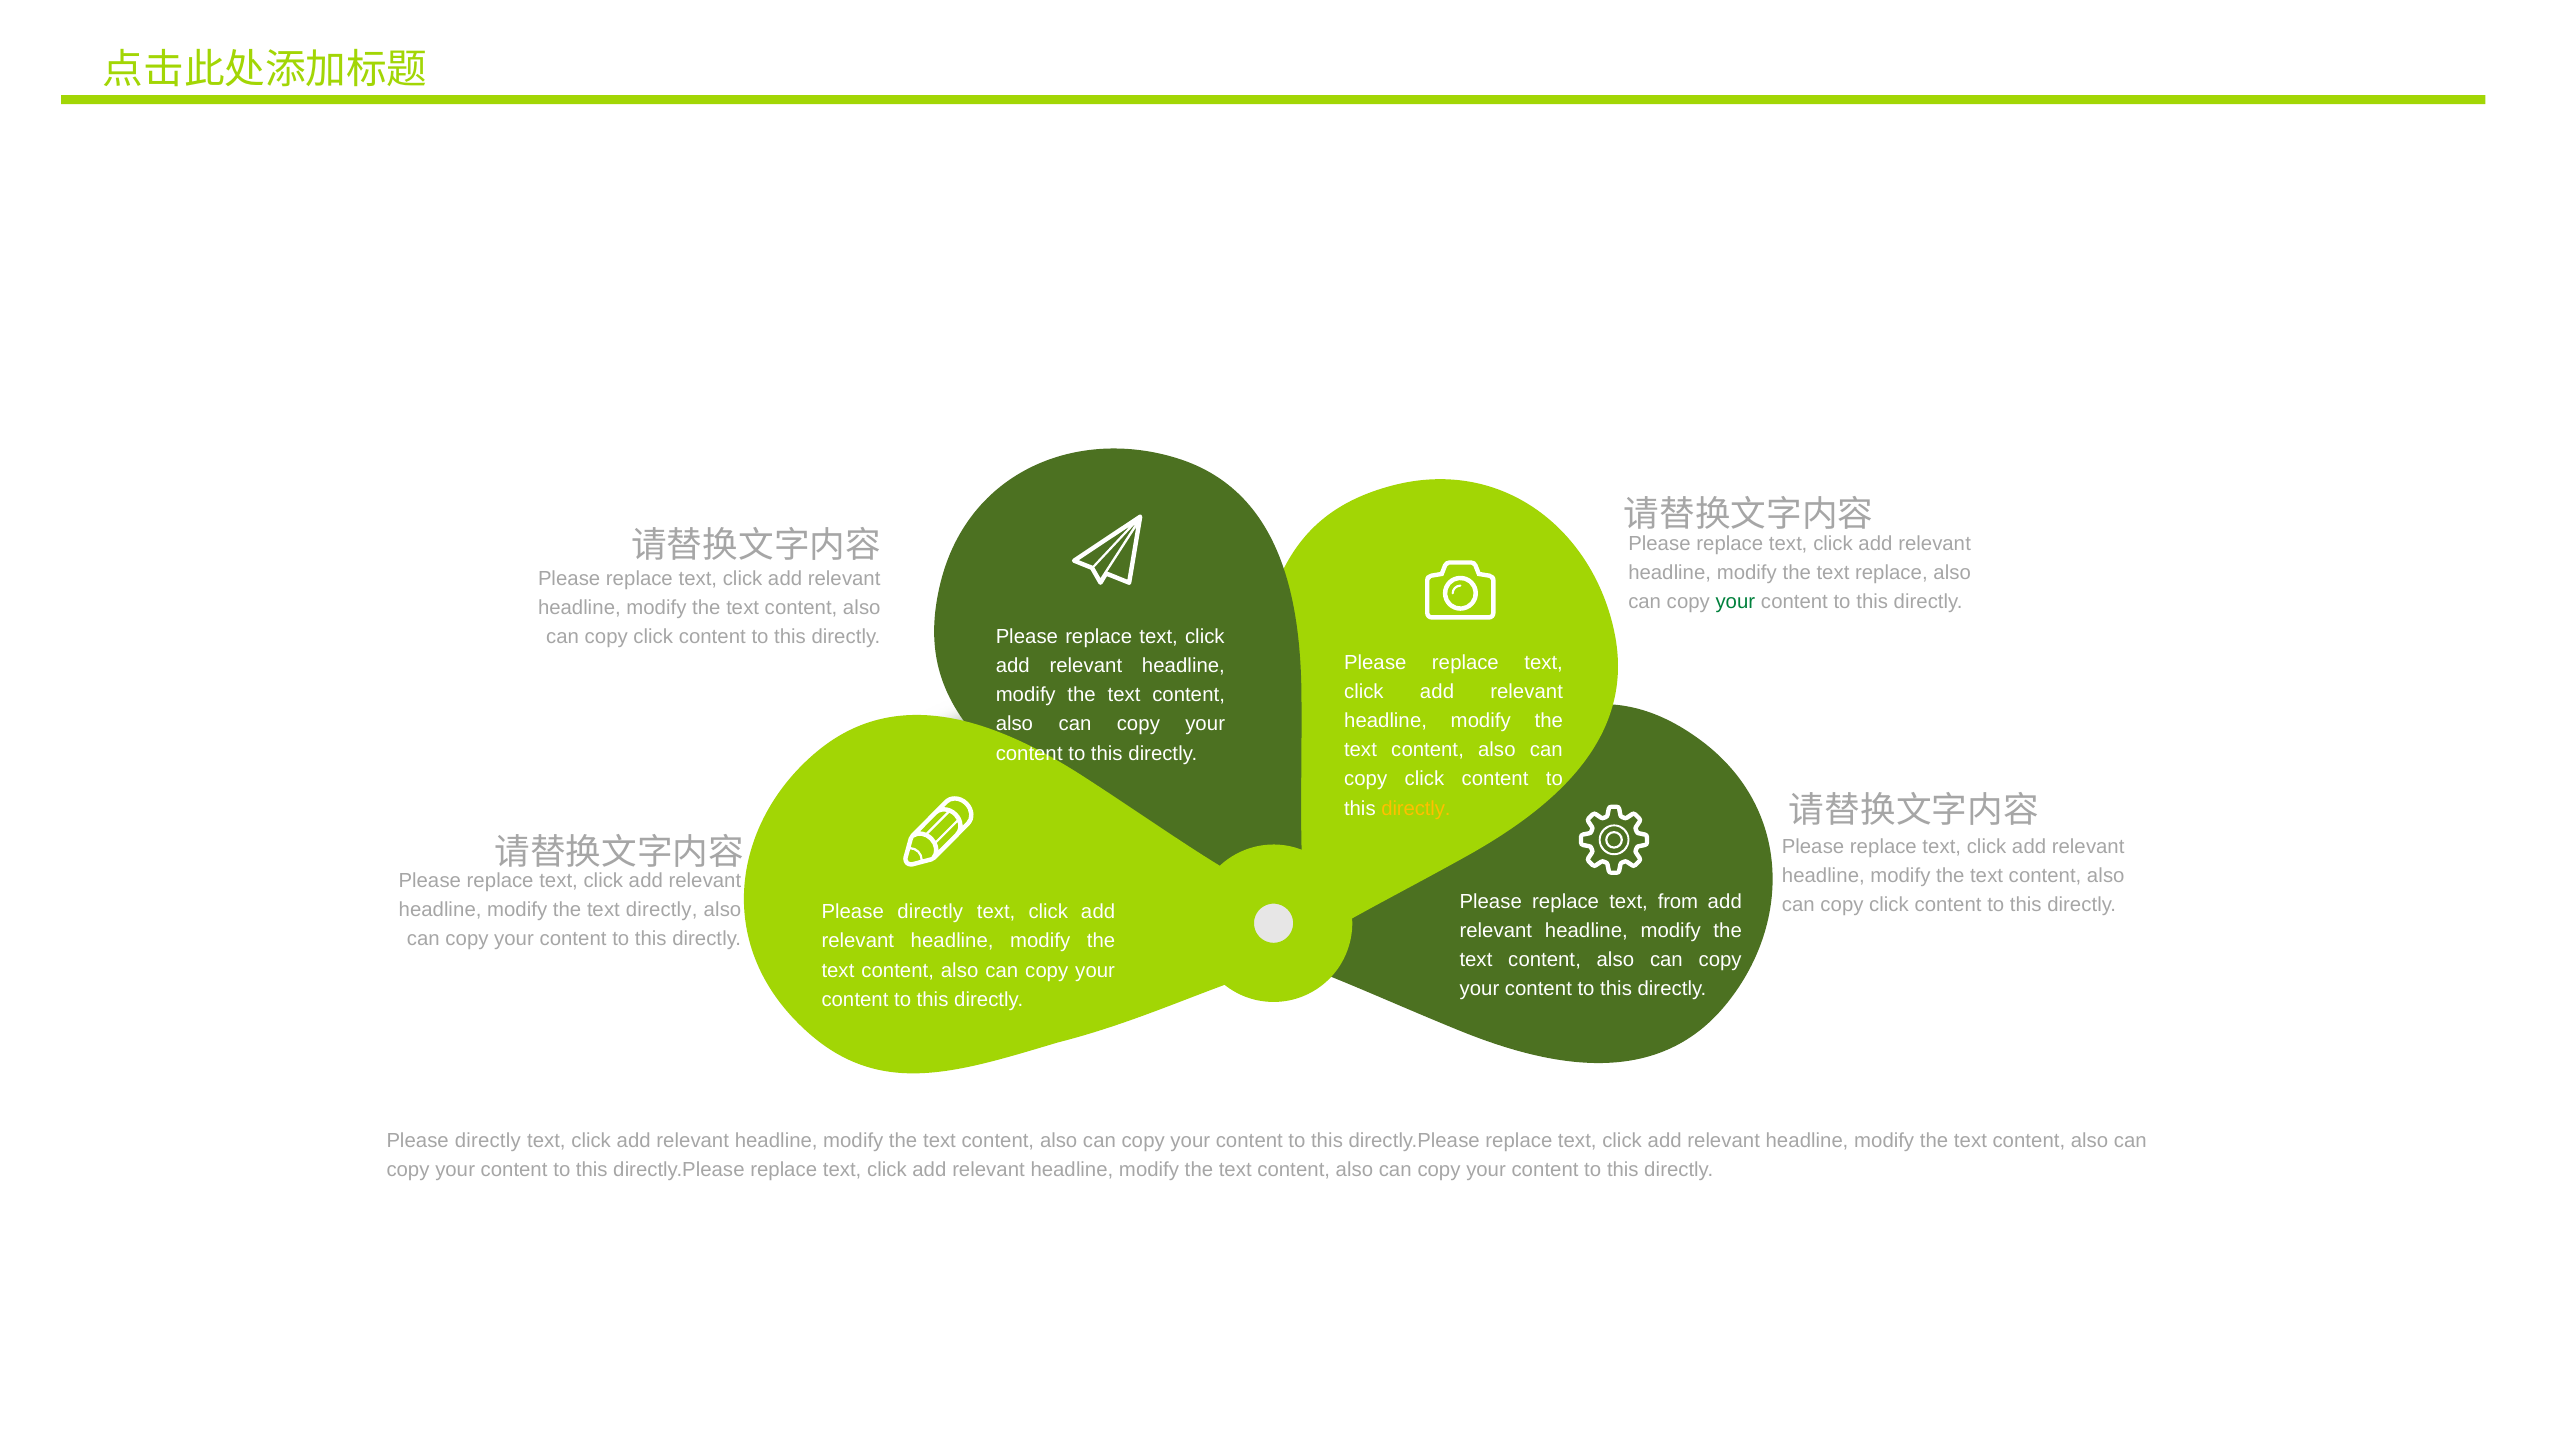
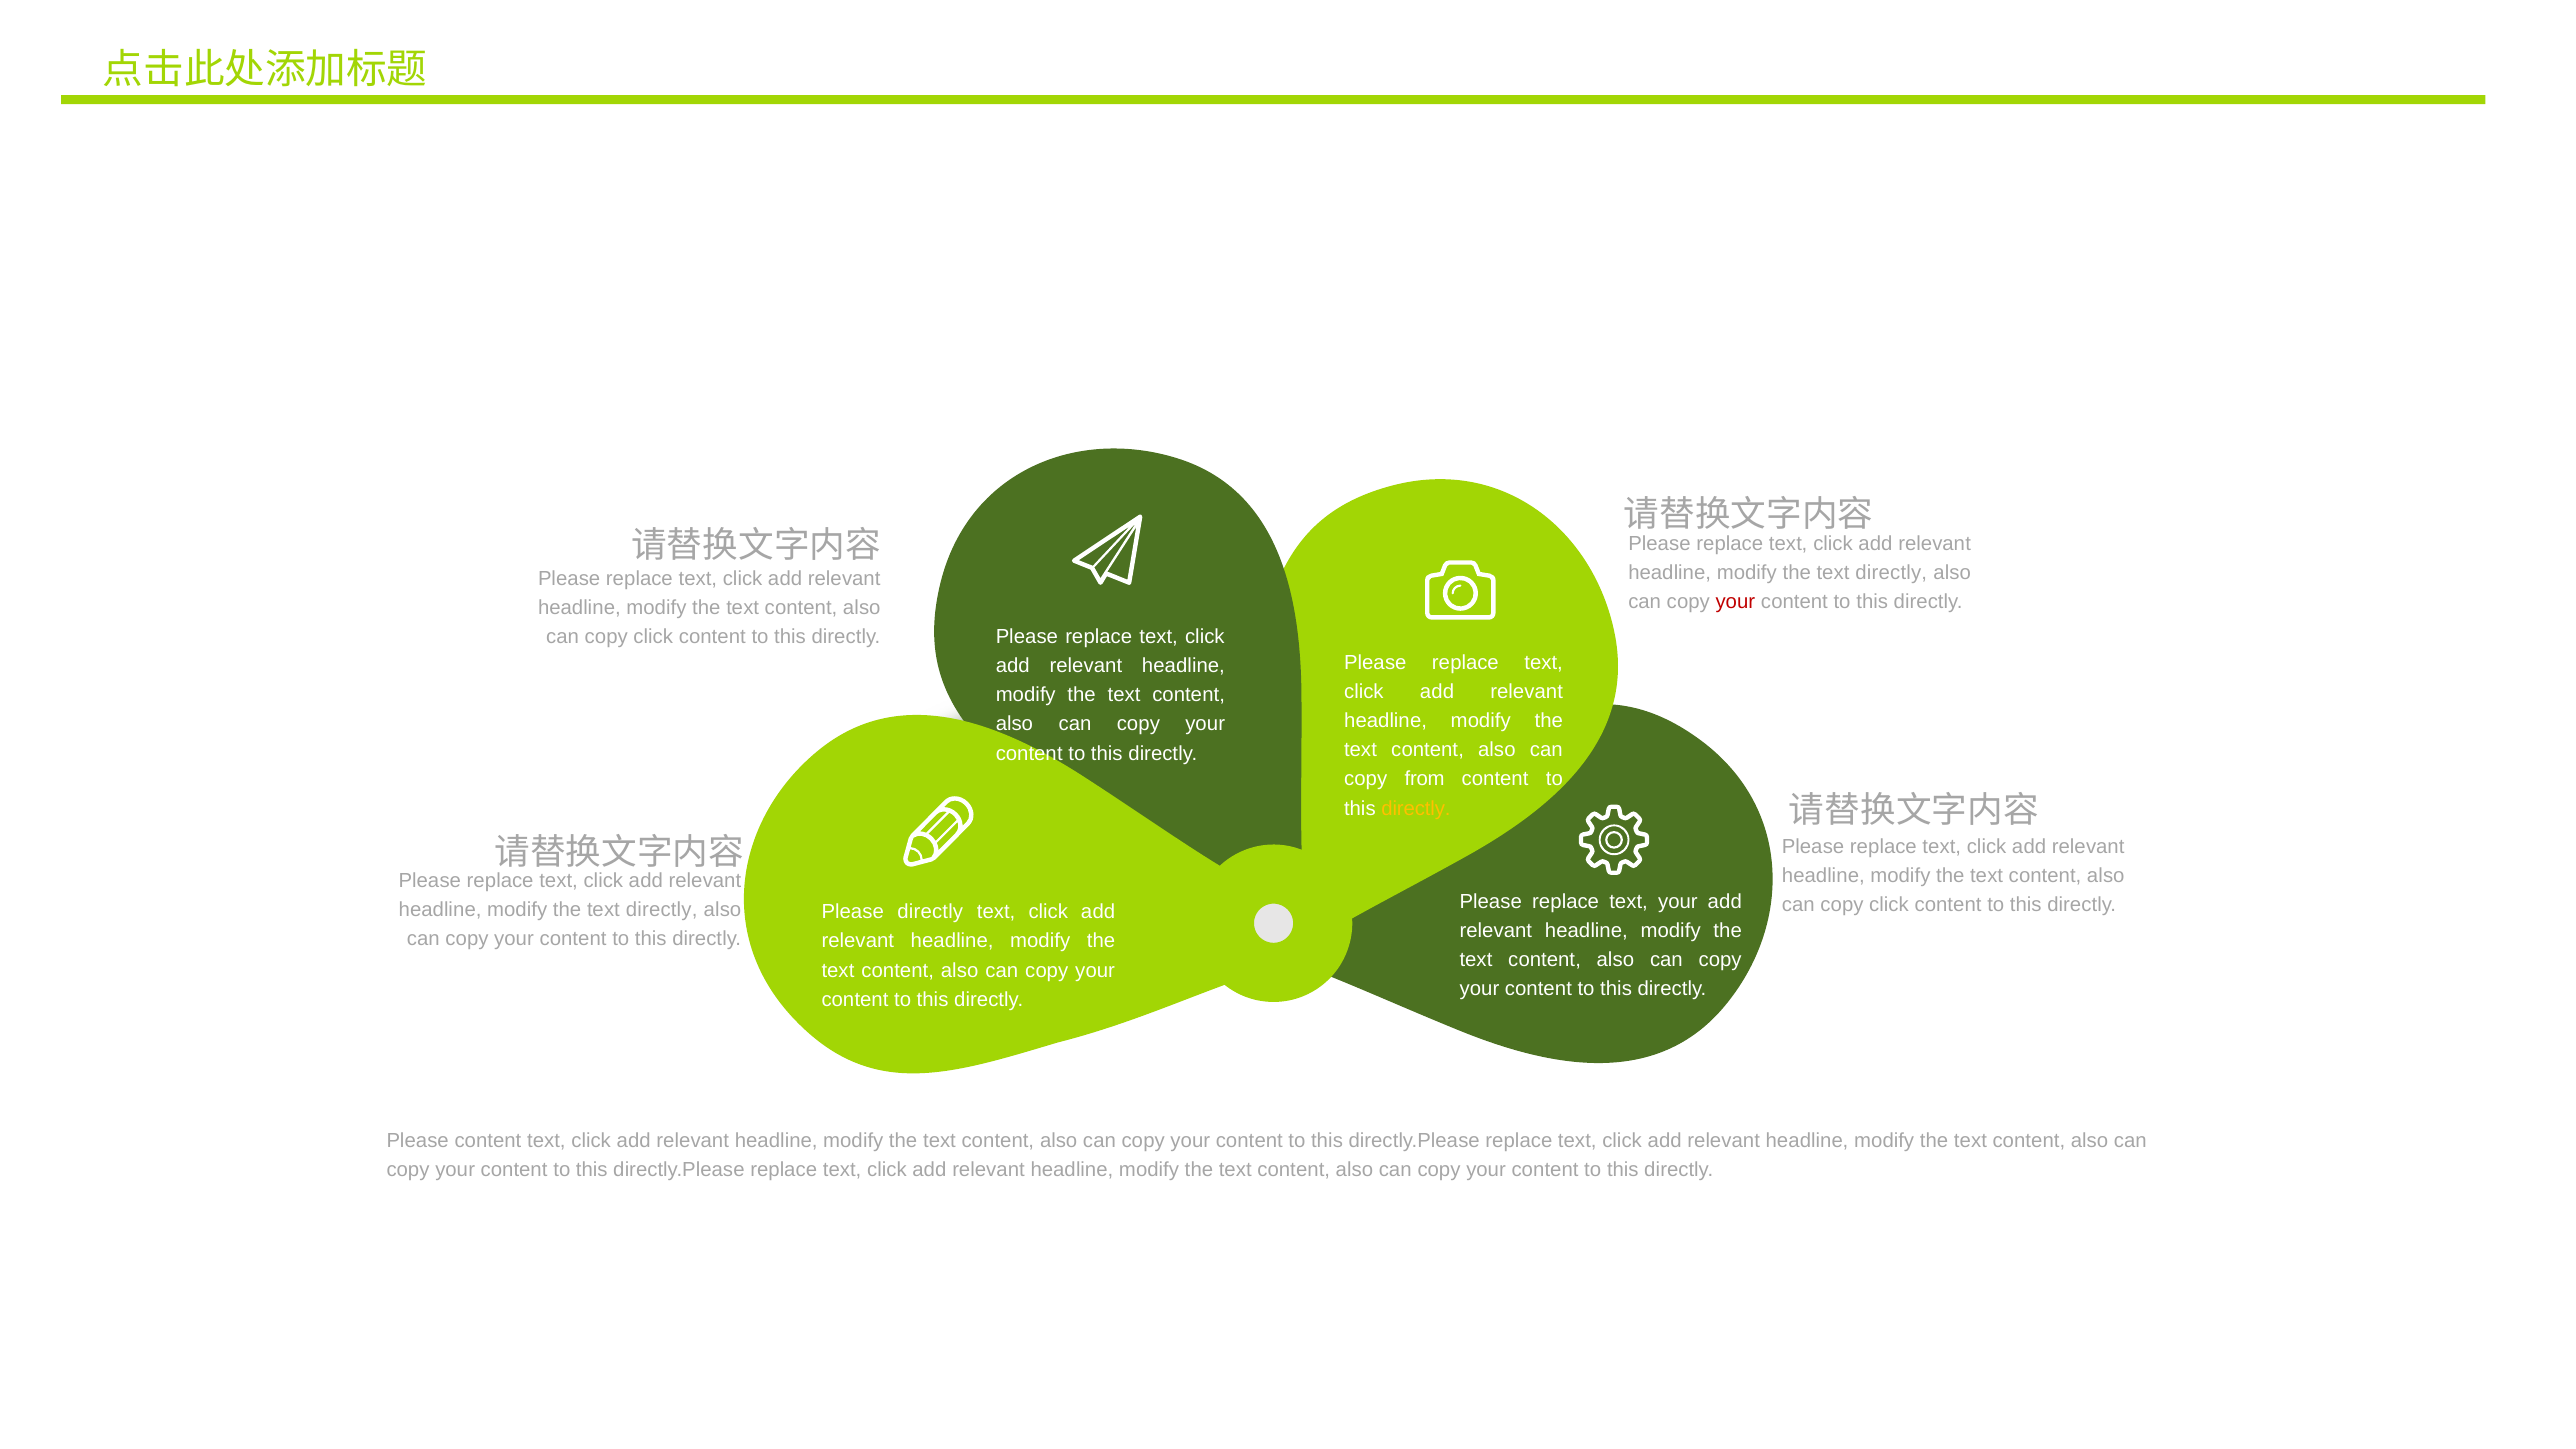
replace: replace -> directly (1891, 573)
your colour: green -> red (1735, 602)
click: click -> from (1425, 779)
text from: from -> your (1678, 901)
directly: directly -> content (488, 1140)
